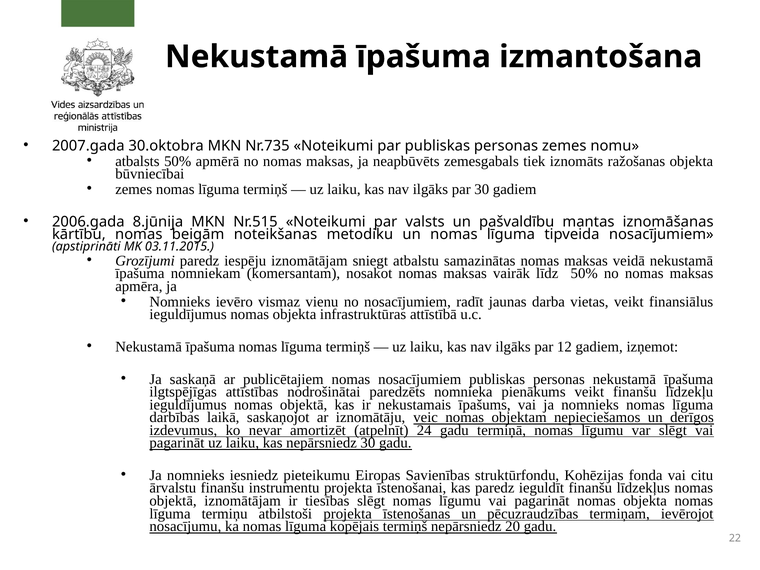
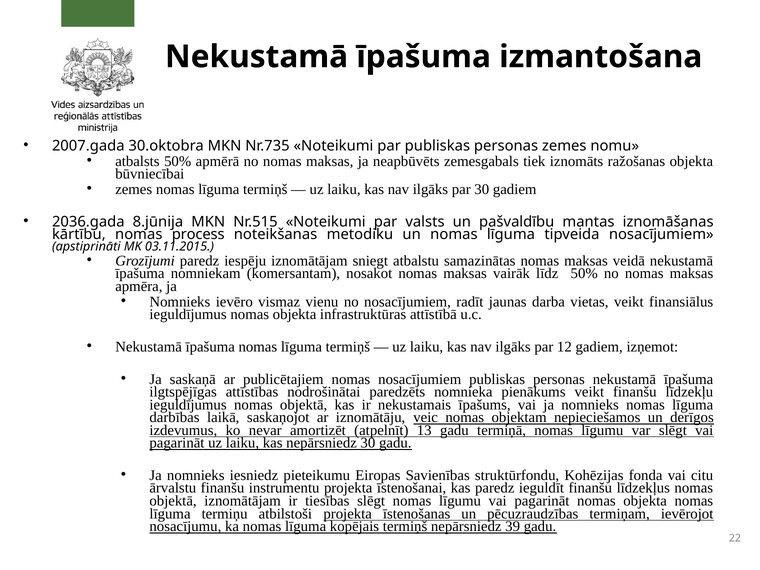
2006.gada: 2006.gada -> 2036.gada (88, 222)
beigām: beigām -> process (198, 234)
24: 24 -> 13 (424, 430)
20: 20 -> 39 (513, 526)
